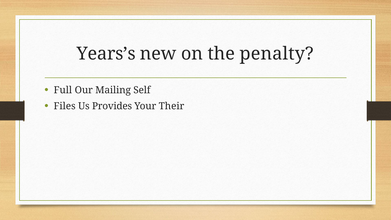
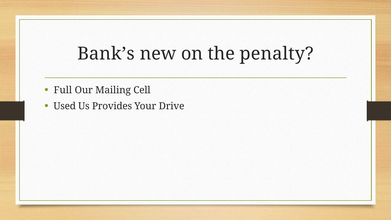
Years’s: Years’s -> Bank’s (106, 54)
Self: Self -> Cell (142, 90)
Files: Files -> Used (65, 106)
Their: Their -> Drive (172, 106)
